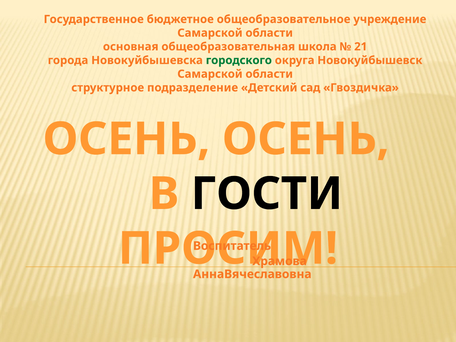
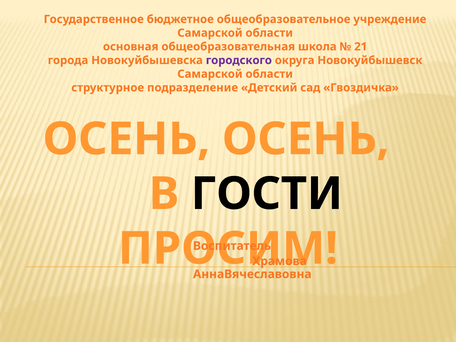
городского colour: green -> purple (239, 60)
